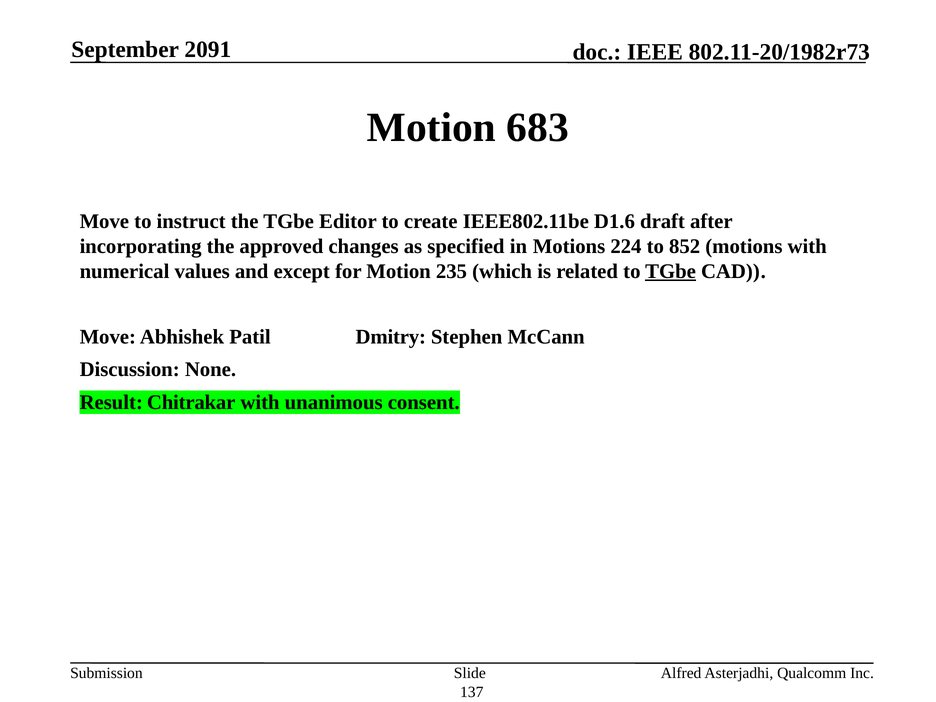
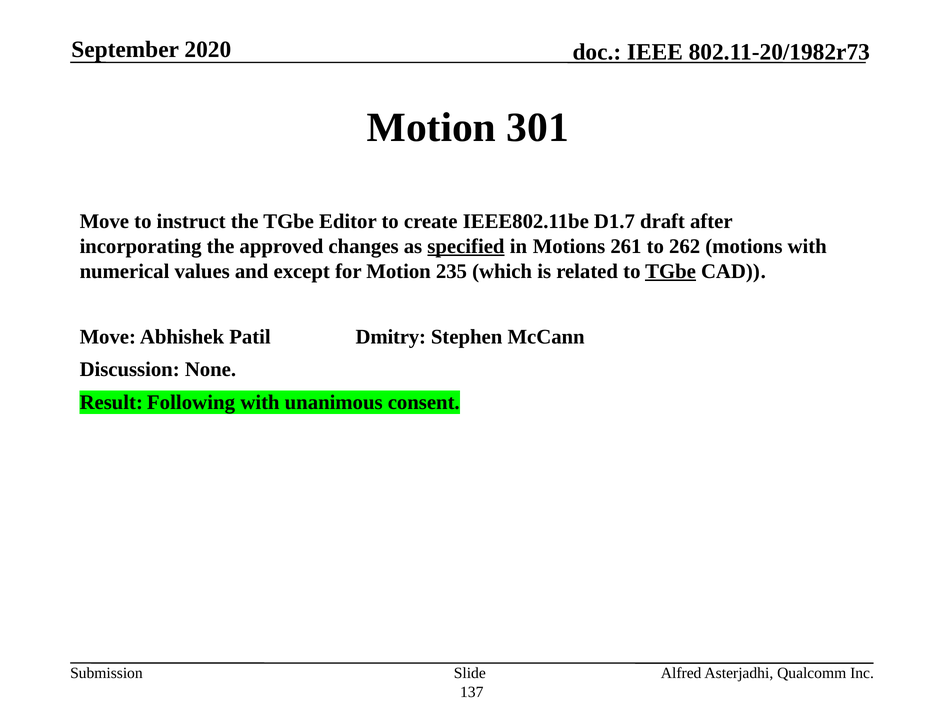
2091: 2091 -> 2020 (208, 50)
683: 683 -> 301 (538, 128)
D1.6: D1.6 -> D1.7 (614, 221)
specified underline: none -> present (466, 246)
224: 224 -> 261 (626, 246)
852: 852 -> 262 (685, 246)
Chitrakar: Chitrakar -> Following (191, 402)
